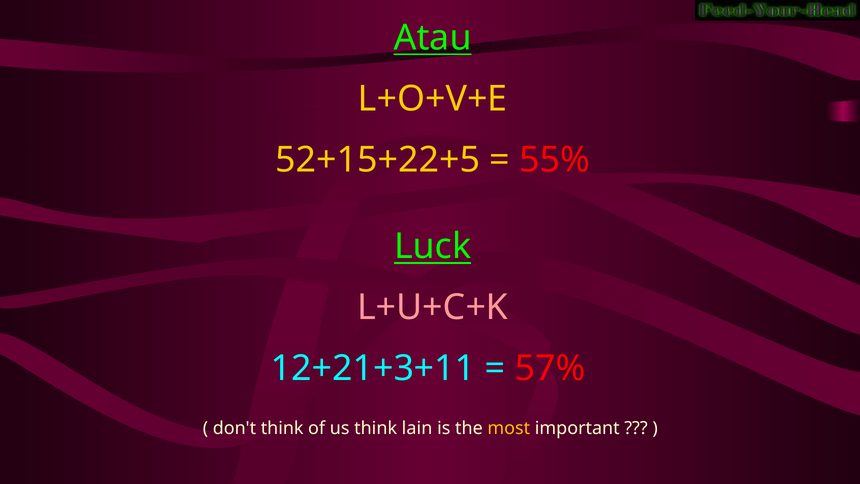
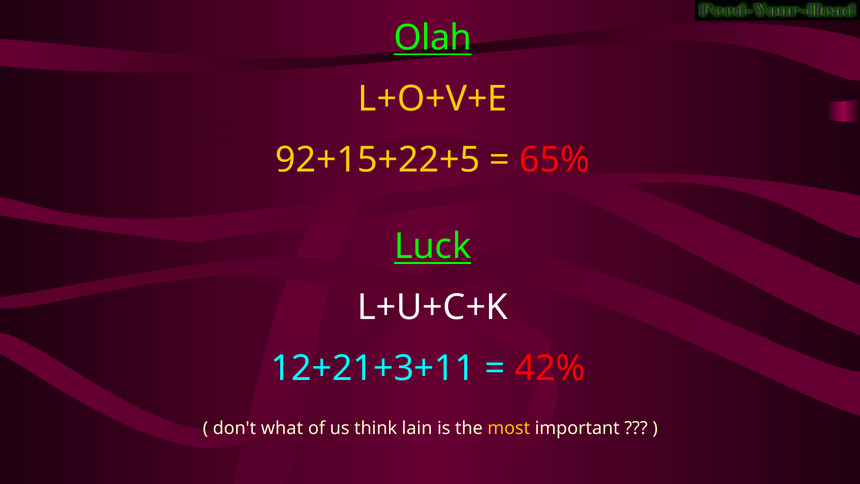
Atau: Atau -> Olah (433, 38)
52+15+22+5: 52+15+22+5 -> 92+15+22+5 (378, 160)
55%: 55% -> 65% (555, 160)
L+U+C+K colour: pink -> white (433, 307)
57%: 57% -> 42% (550, 368)
don't think: think -> what (282, 428)
